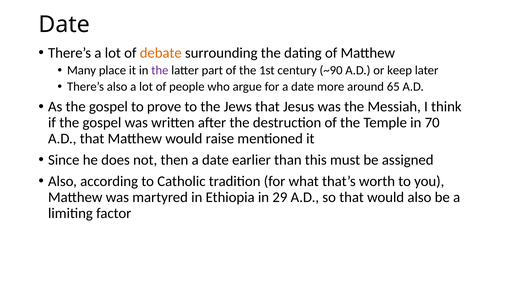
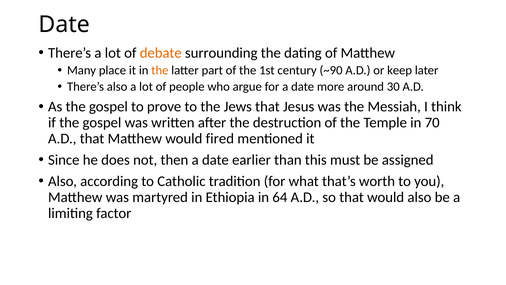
the colour: purple -> orange (160, 70)
65: 65 -> 30 (393, 87)
raise: raise -> fired (220, 139)
29: 29 -> 64 (280, 197)
